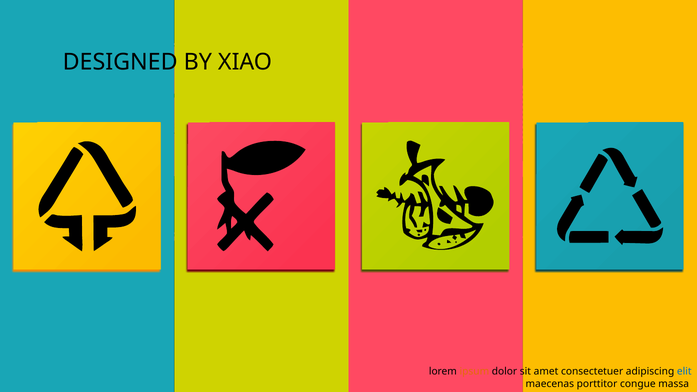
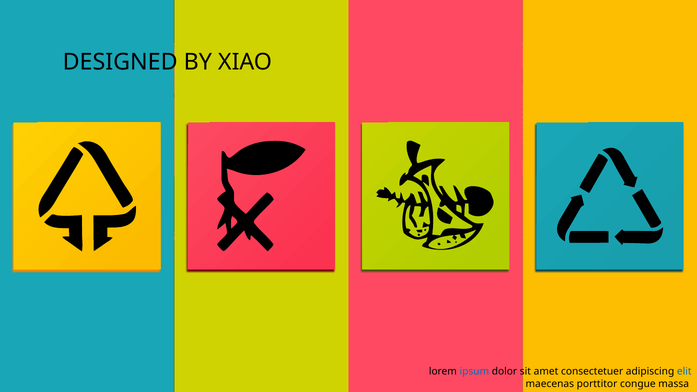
ipsum colour: orange -> blue (474, 372)
